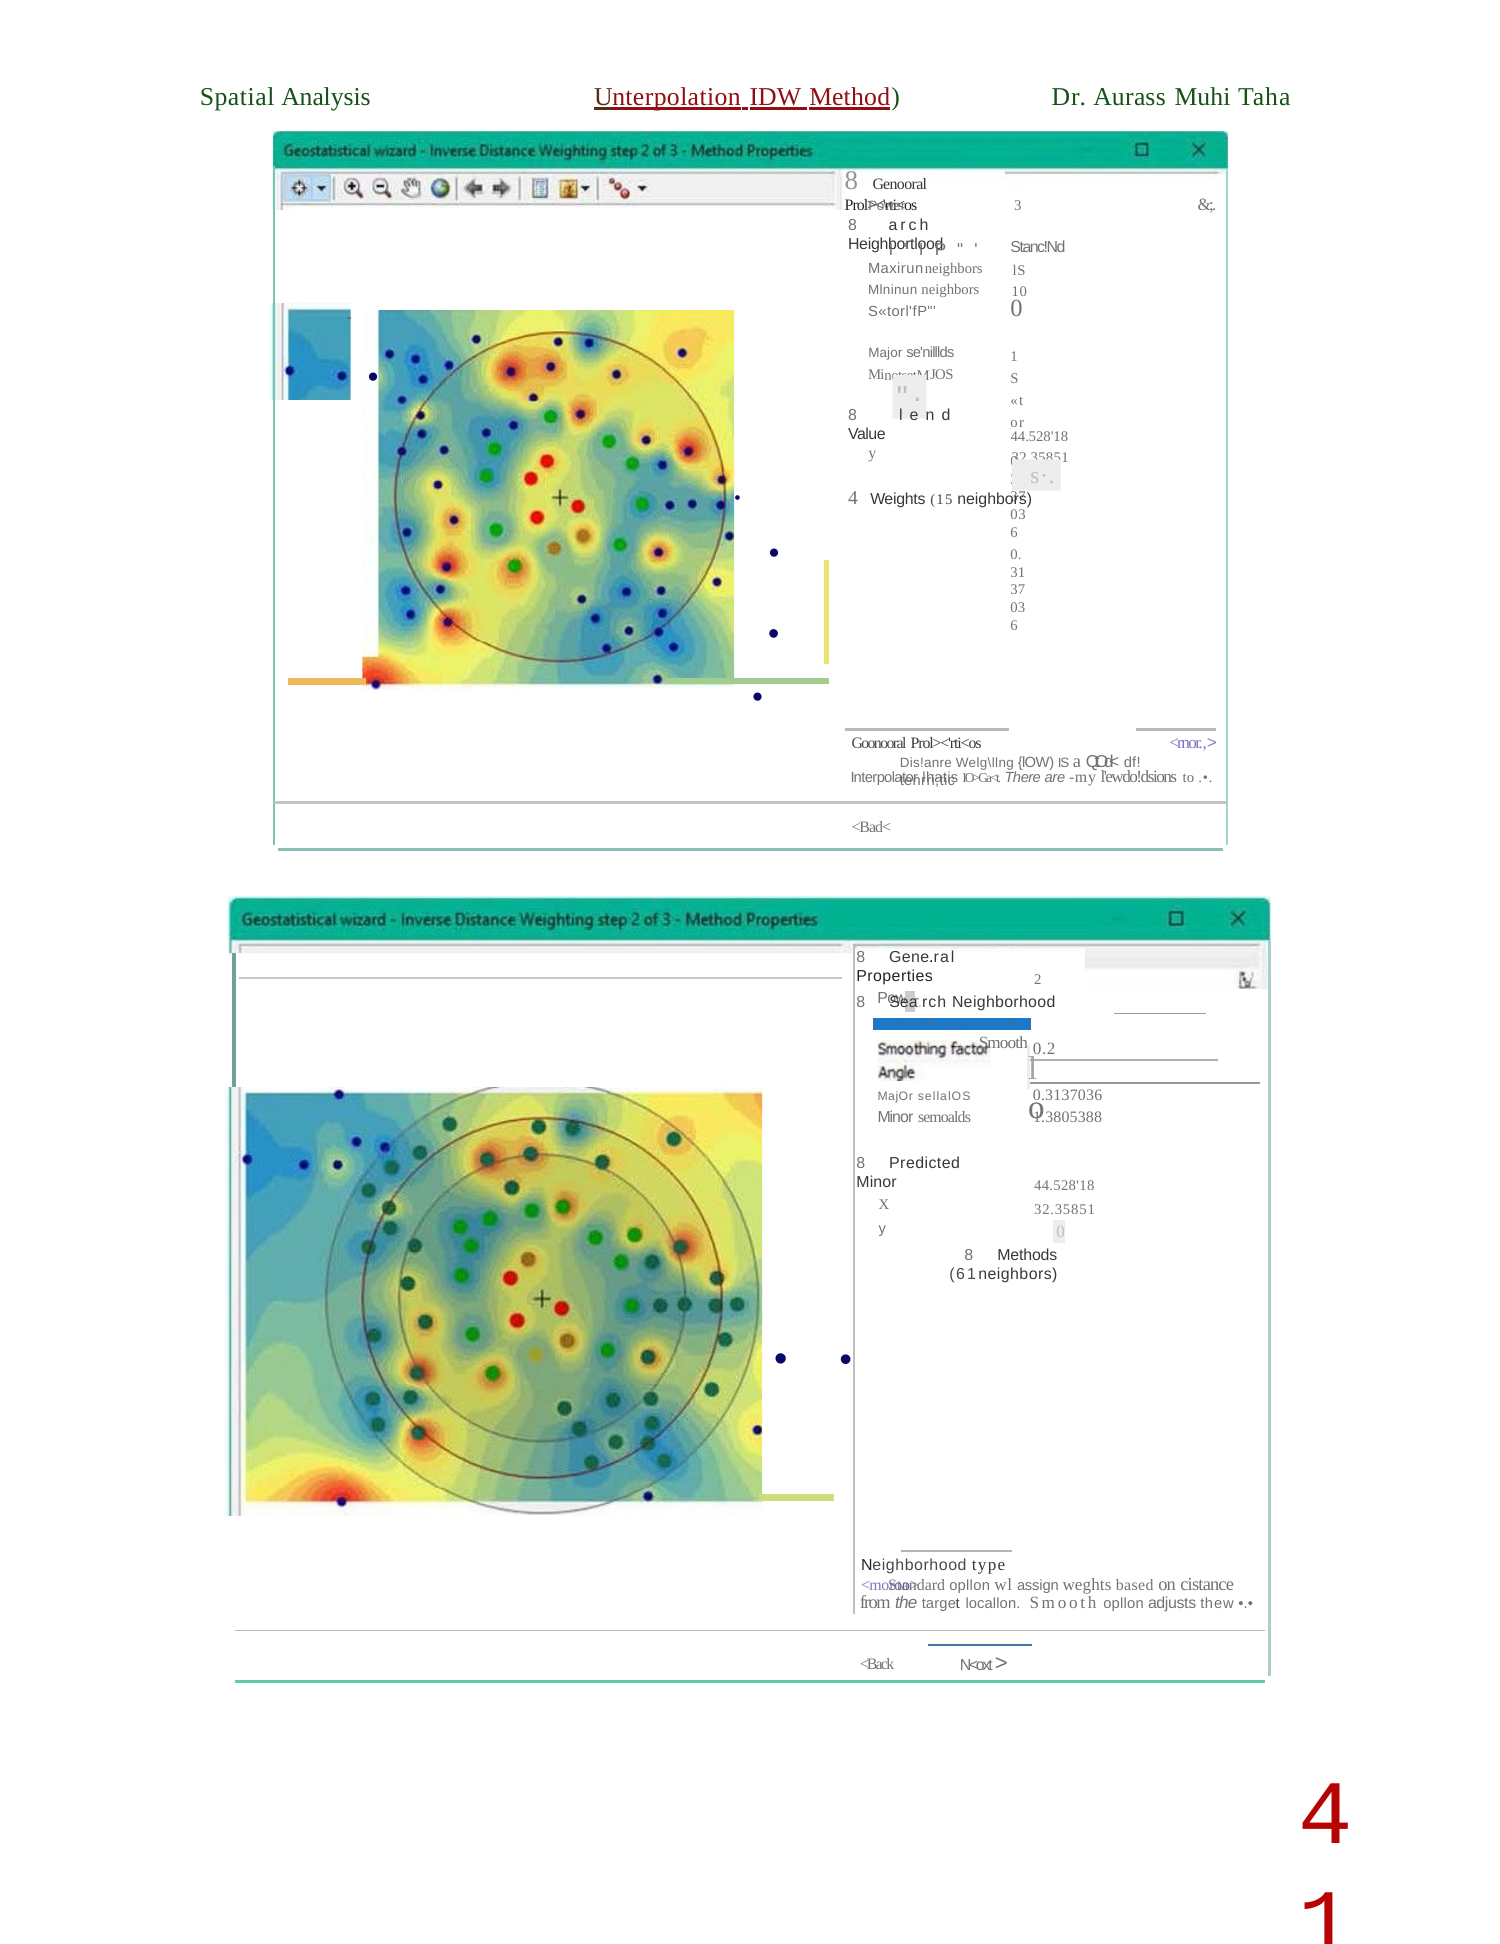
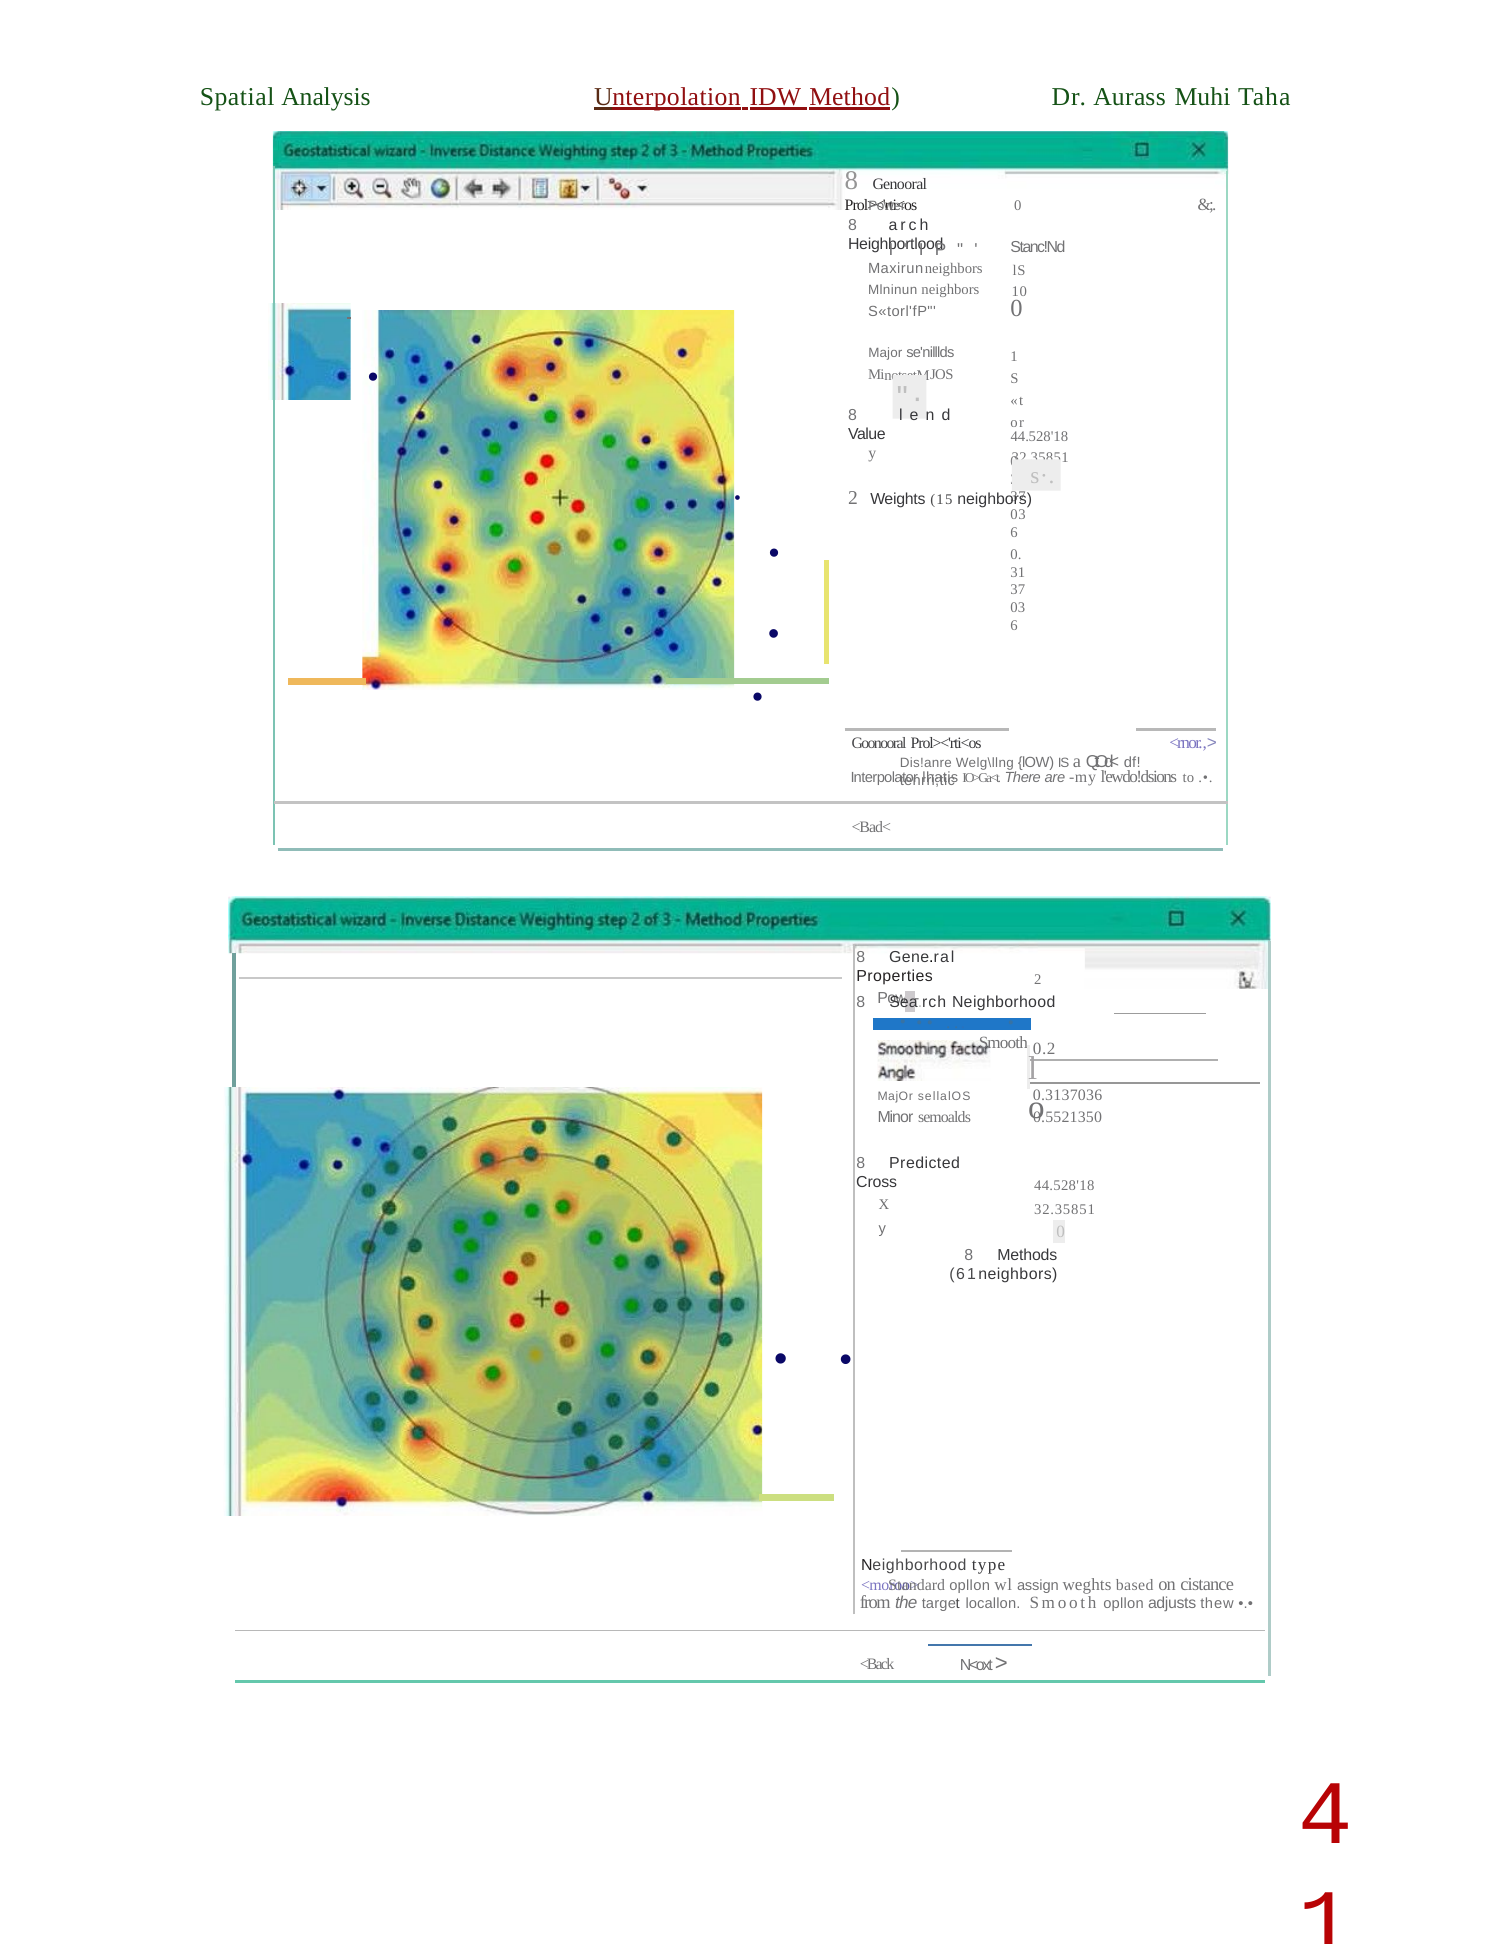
3: 3 -> 0 (1018, 206)
4: 4 -> 2 (853, 498)
1.3805388: 1.3805388 -> 0.5521350 (1068, 1117)
Minor: Minor -> Cross (877, 1182)
